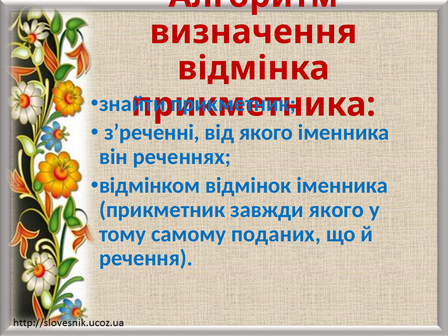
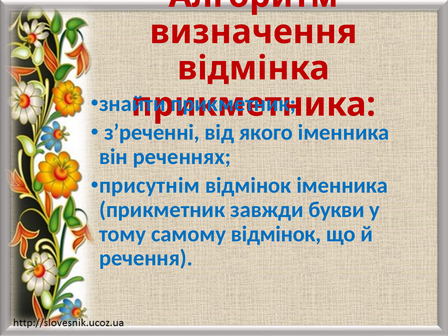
відмінком: відмінком -> присутнім (149, 186)
завжди якого: якого -> букви (336, 210)
самому поданих: поданих -> відмінок (276, 234)
